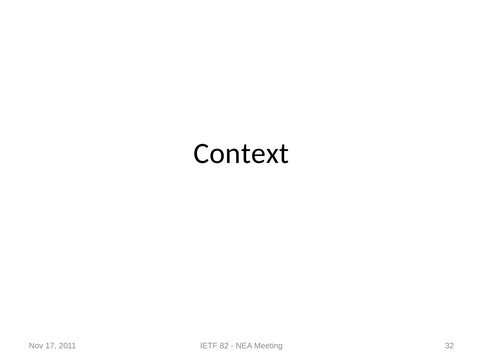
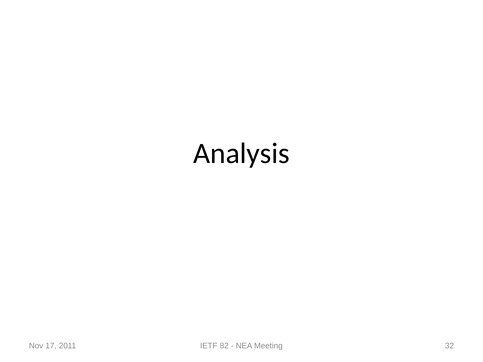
Context: Context -> Analysis (241, 153)
